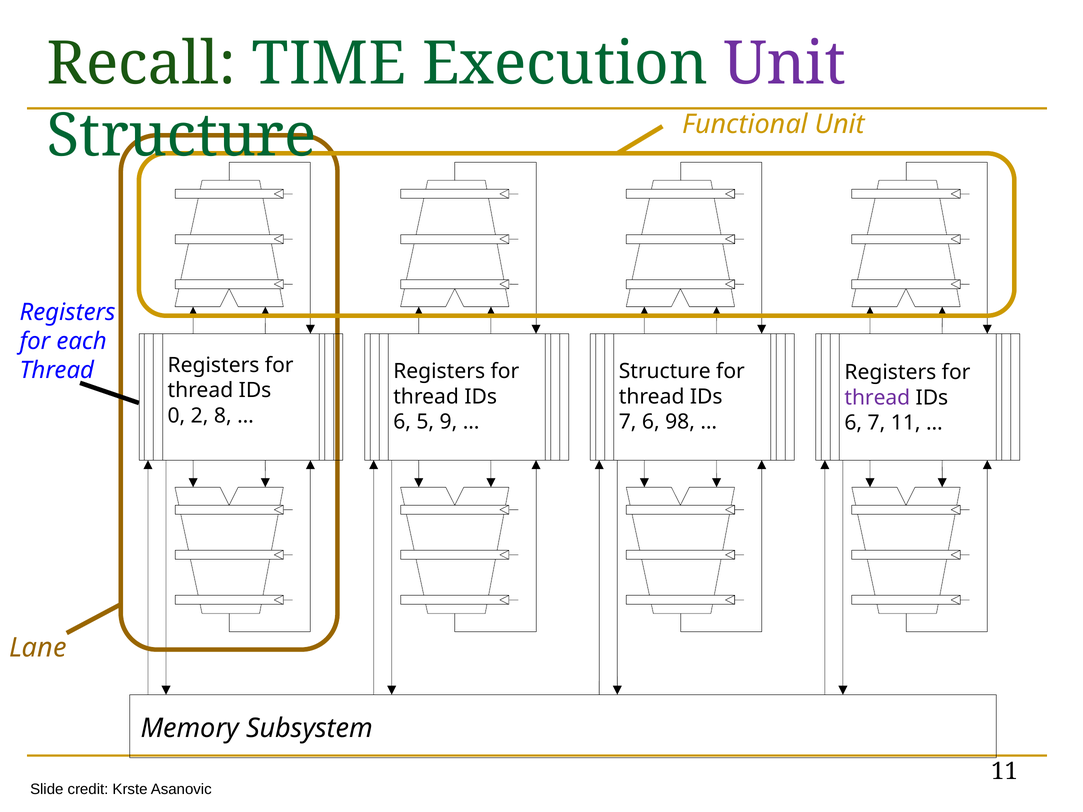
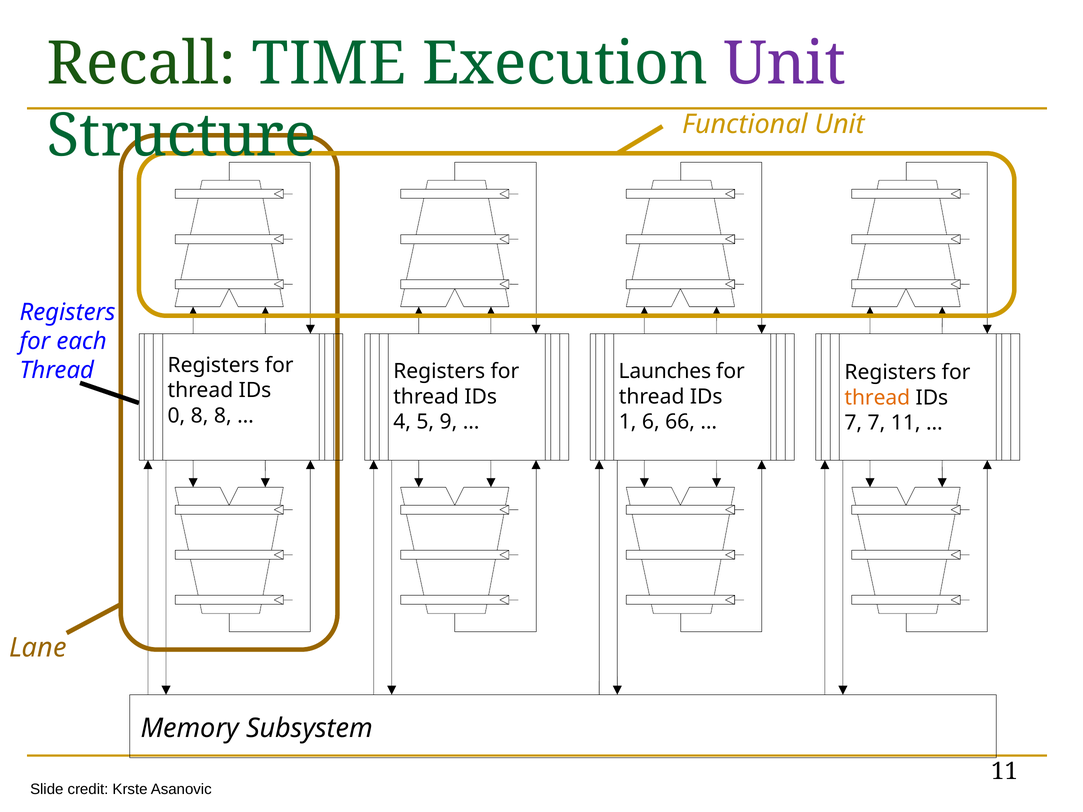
Structure: Structure -> Launches (665, 371)
thread colour: purple -> orange (877, 398)
0 2: 2 -> 8 (200, 416)
6: 6 -> 4 (402, 422)
7: 7 -> 1 (628, 422)
98: 98 -> 66 (680, 422)
6: 6 -> 7 (853, 423)
